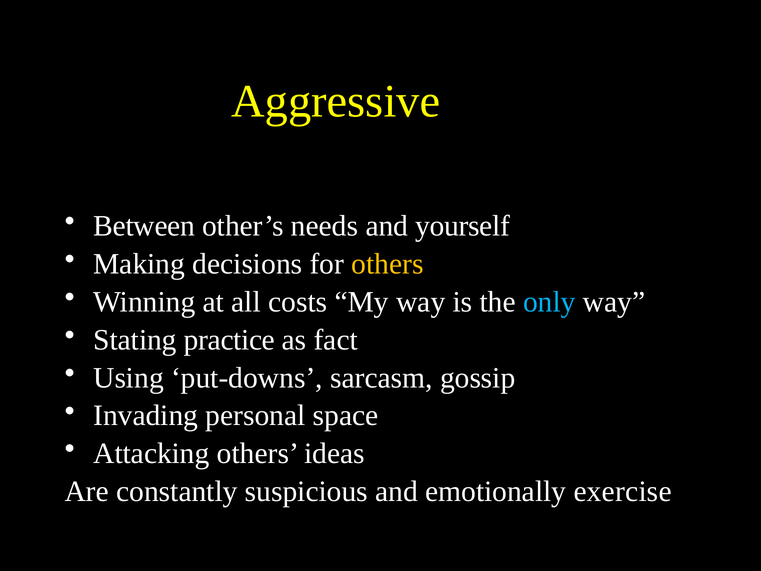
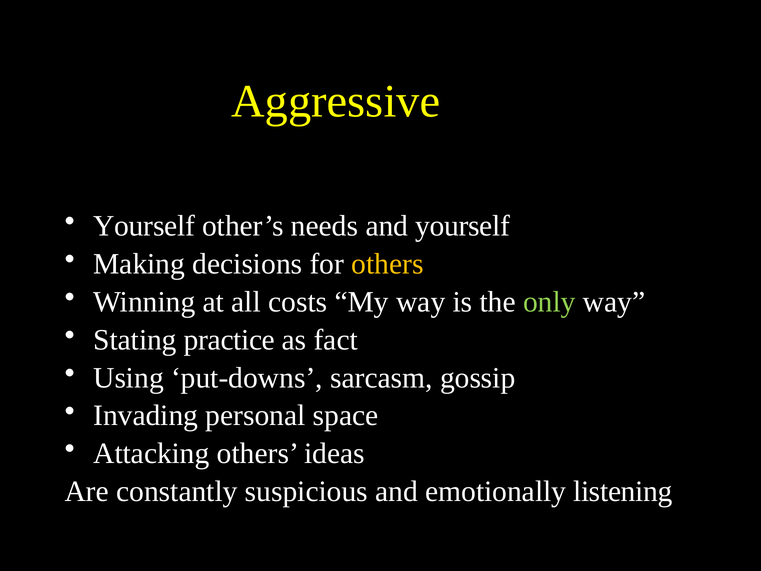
Between: Between -> Yourself (144, 226)
only colour: light blue -> light green (549, 302)
exercise: exercise -> listening (623, 491)
